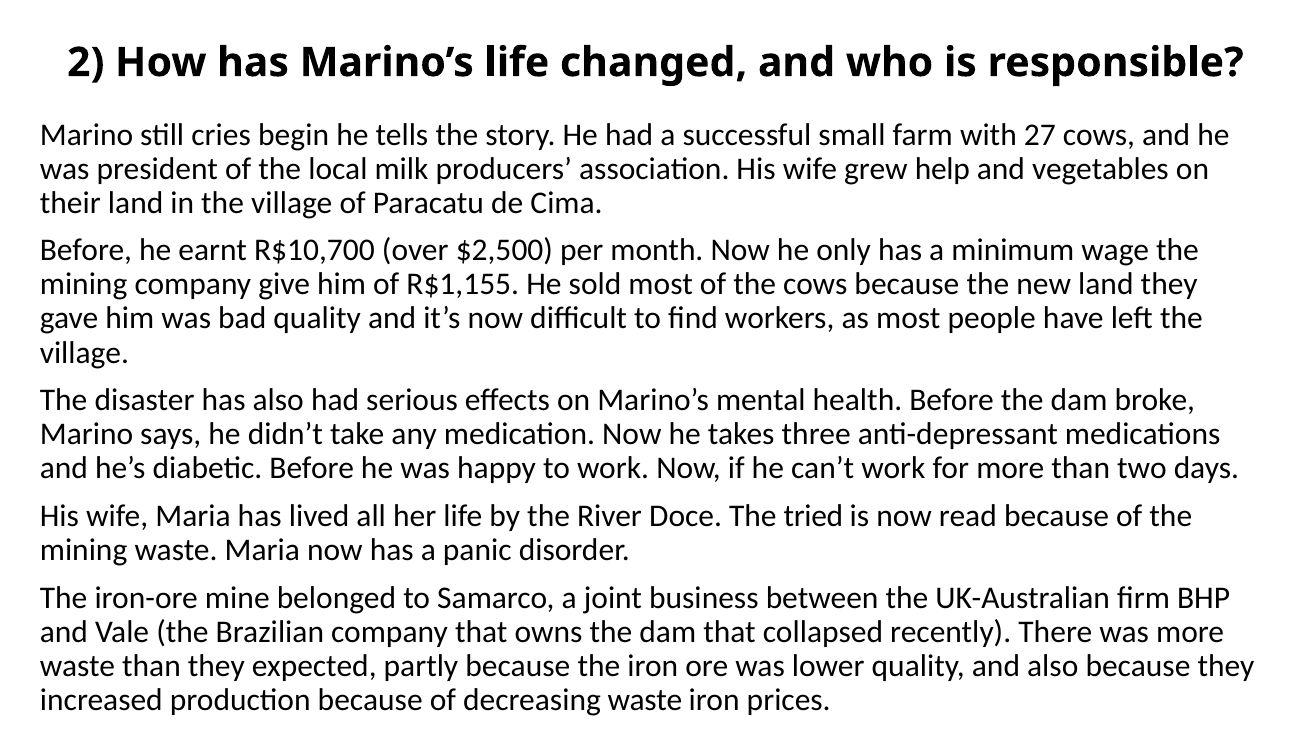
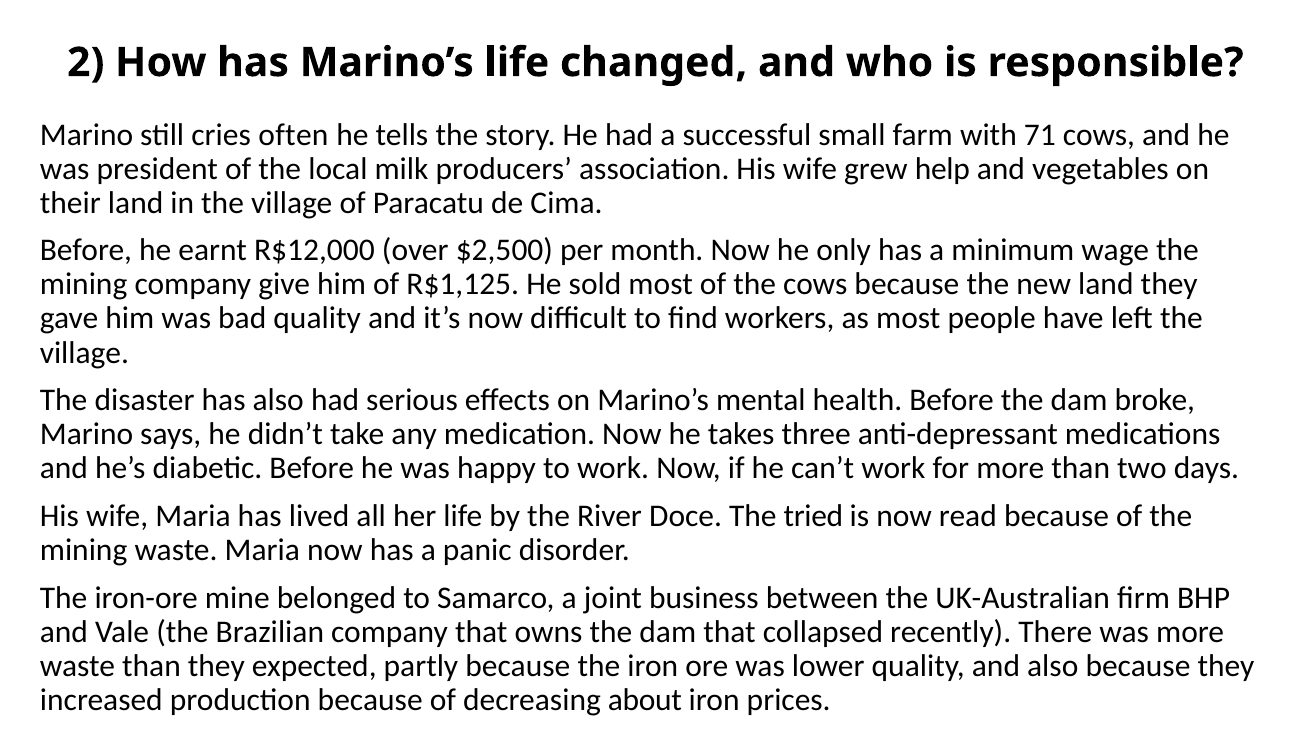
begin: begin -> often (293, 135)
27: 27 -> 71 (1040, 135)
R$10,700: R$10,700 -> R$12,000 (314, 250)
R$1,155: R$1,155 -> R$1,125 (463, 284)
decreasing waste: waste -> about (645, 700)
